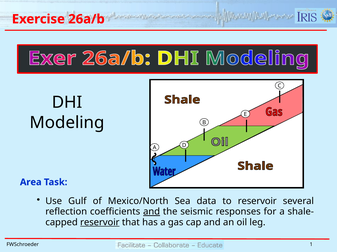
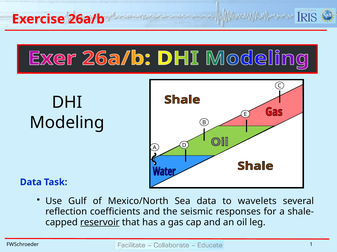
Area: Area -> Data (31, 183)
to reservoir: reservoir -> wavelets (257, 202)
and underline: present -> none (152, 212)
